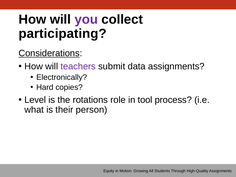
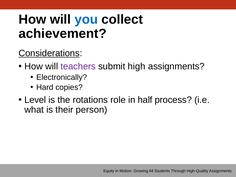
you colour: purple -> blue (86, 19)
participating: participating -> achievement (63, 34)
data: data -> high (137, 66)
tool: tool -> half (145, 100)
